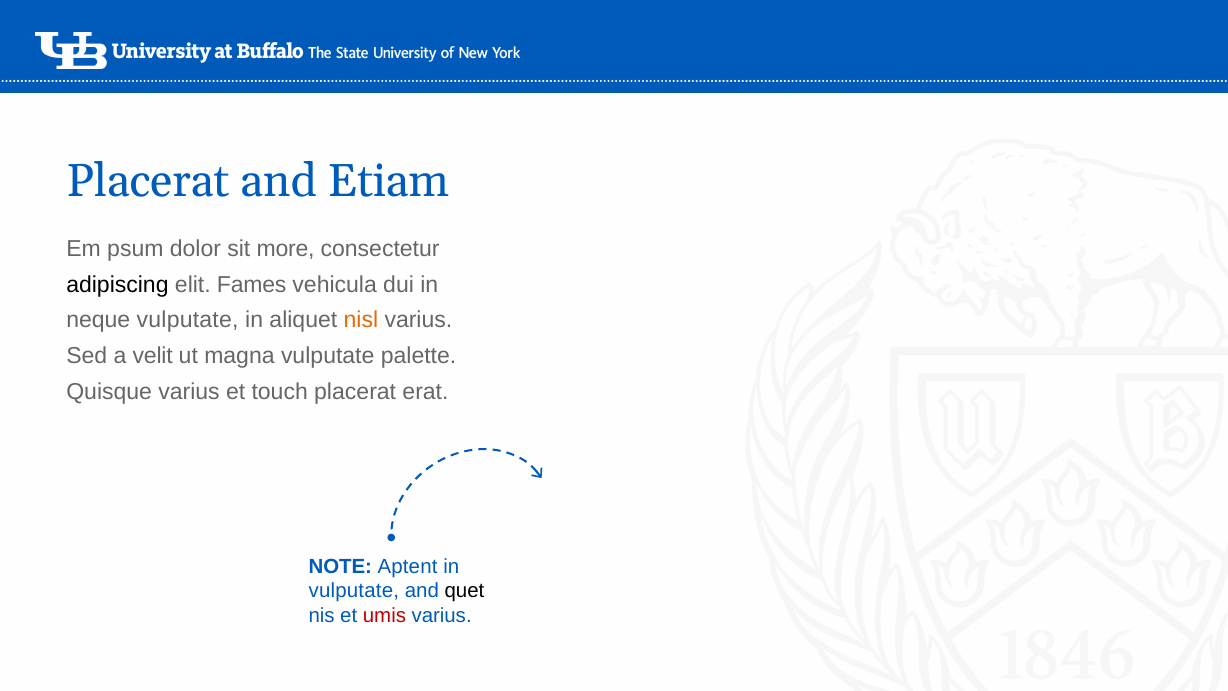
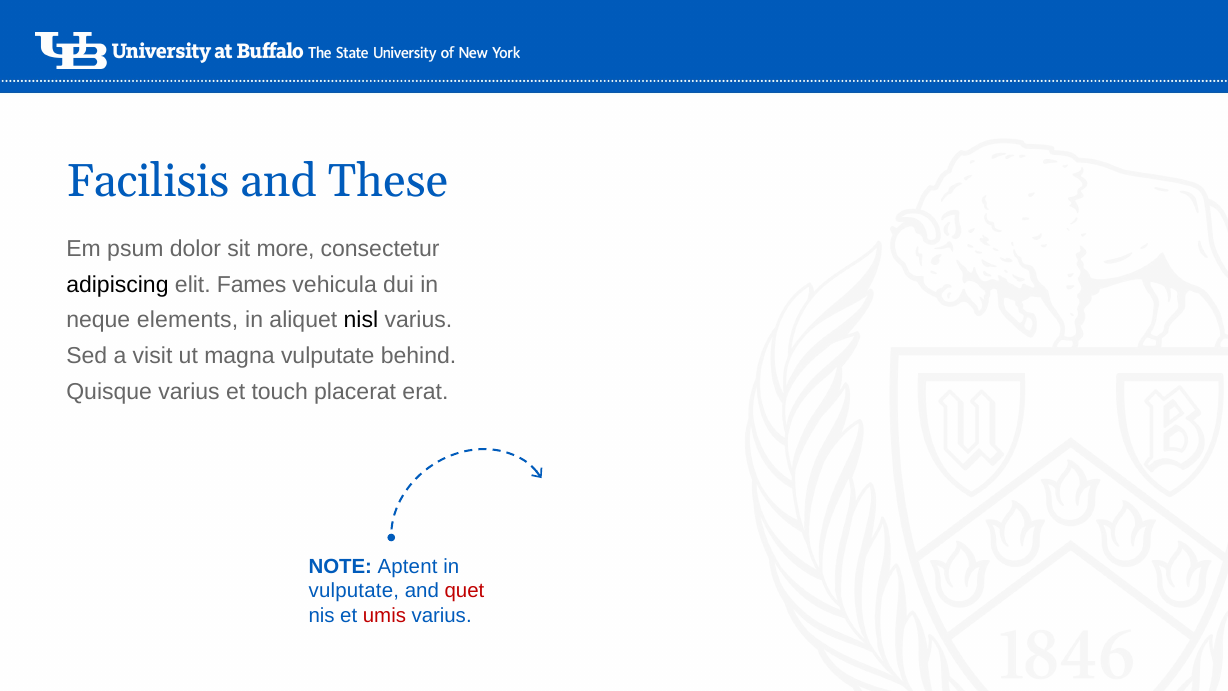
Placerat: Placerat -> Facilisis (148, 181)
Etiam: Etiam -> These (388, 181)
neque vulputate: vulputate -> elements (188, 320)
nisl colour: orange -> black (361, 320)
velit: velit -> visit (153, 356)
palette: palette -> behind (419, 356)
quet colour: black -> red (464, 591)
